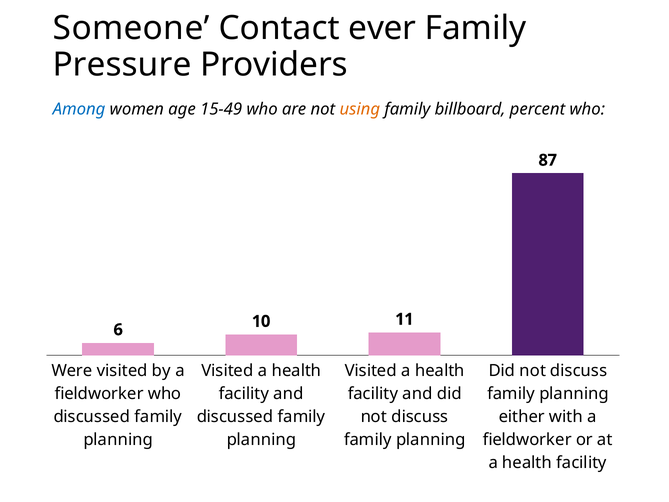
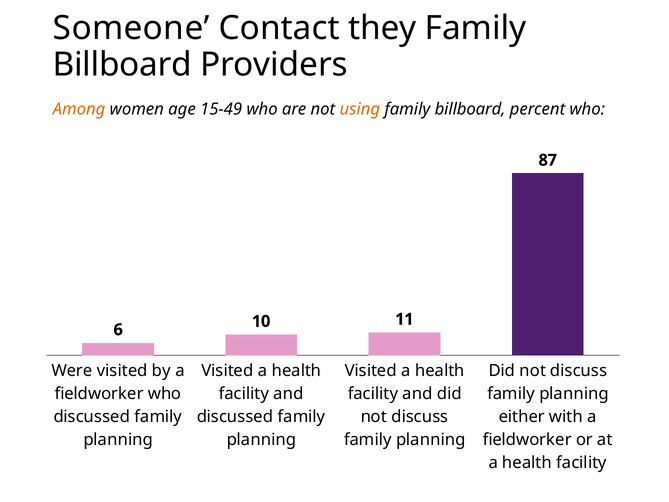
ever: ever -> they (382, 28)
Pressure: Pressure -> Billboard (122, 65)
Among colour: blue -> orange (79, 109)
